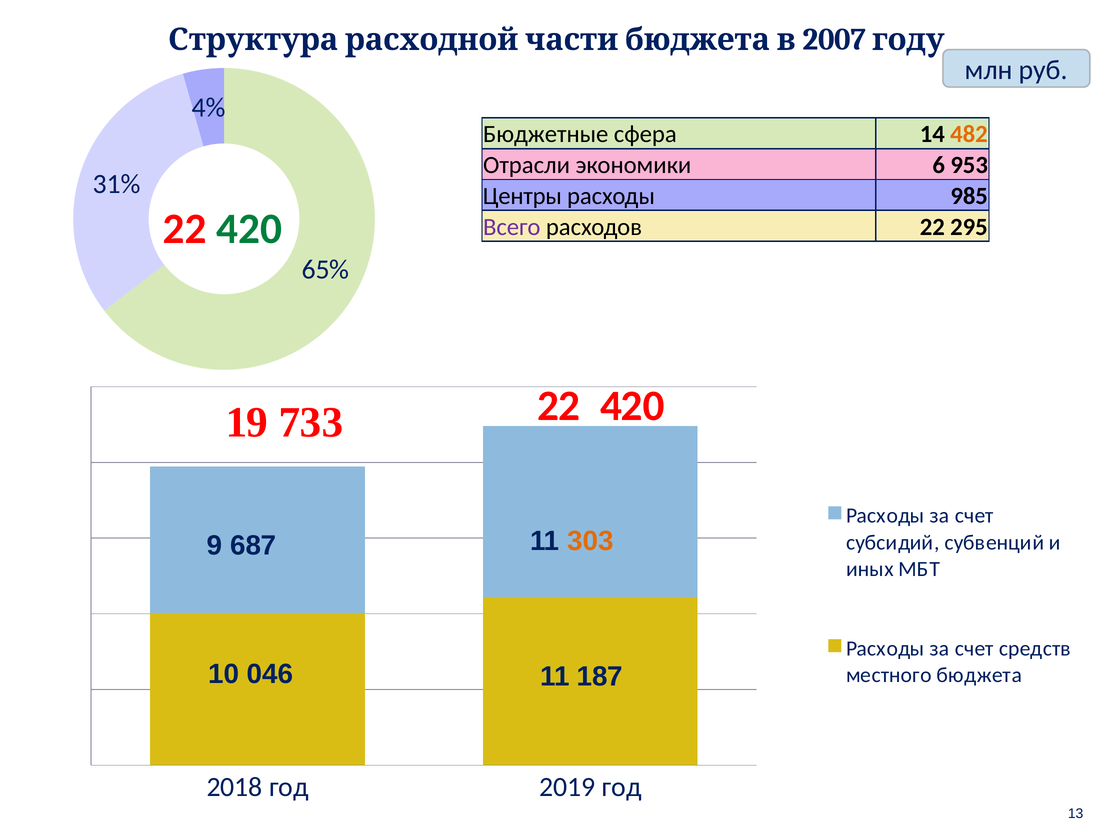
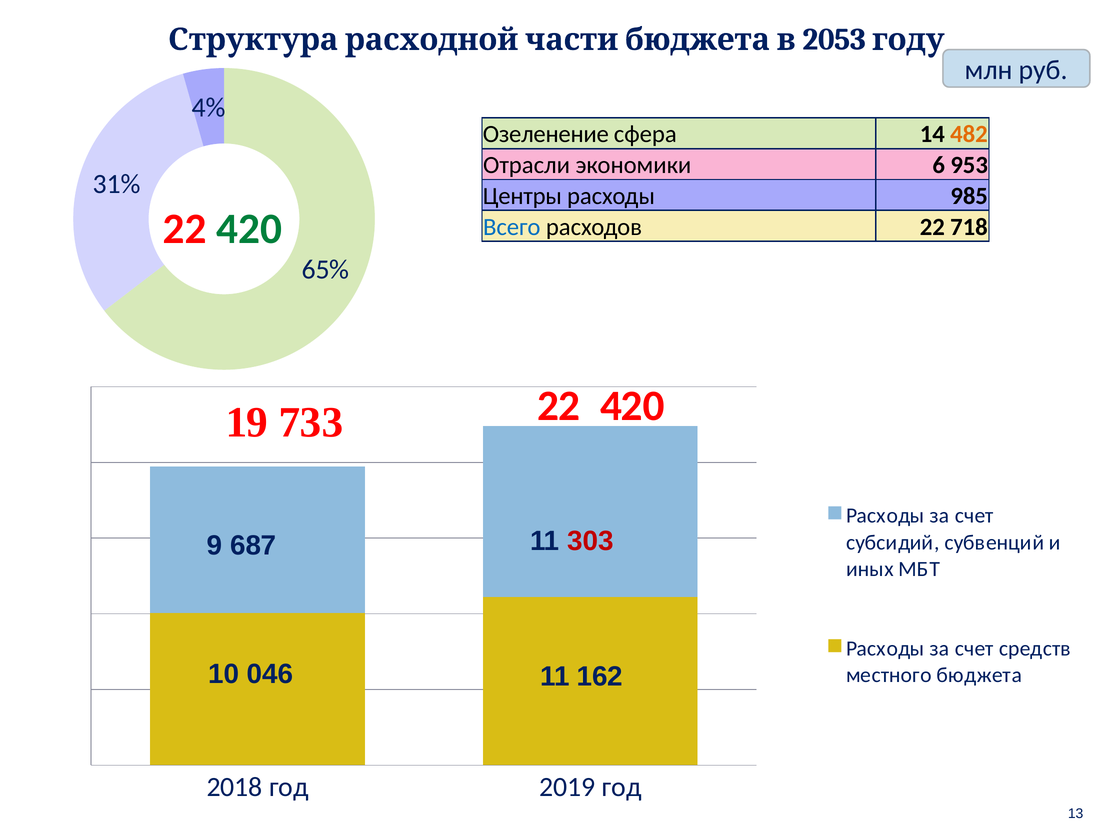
2007: 2007 -> 2053 (834, 40)
Бюджетные: Бюджетные -> Озеленение (546, 134)
Всего colour: purple -> blue (512, 227)
295: 295 -> 718 (969, 227)
303 colour: orange -> red (590, 541)
187: 187 -> 162 (600, 676)
